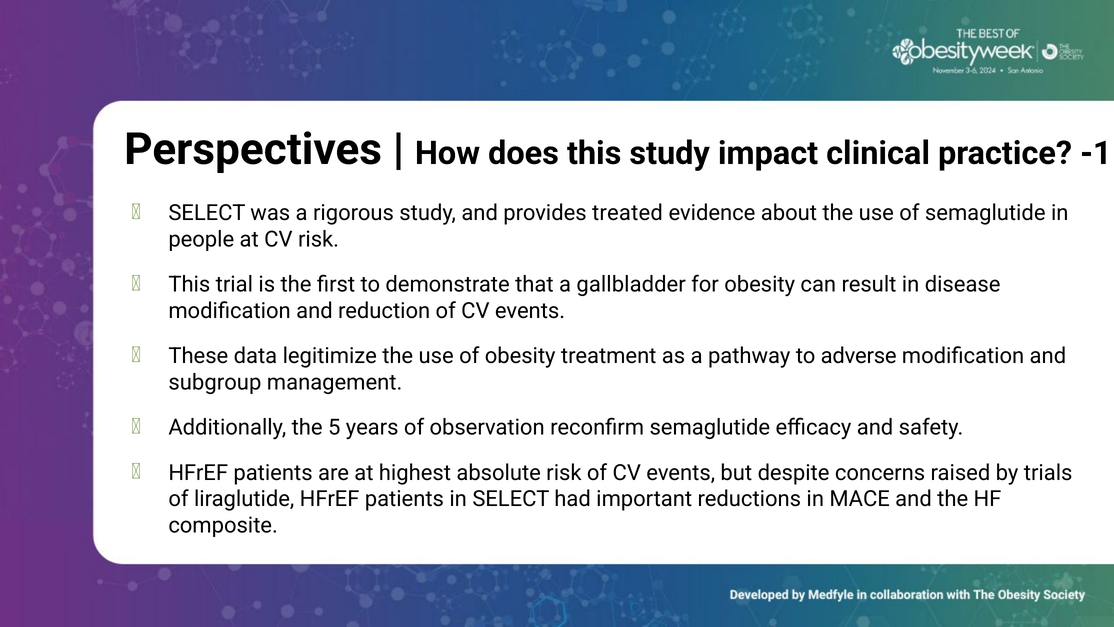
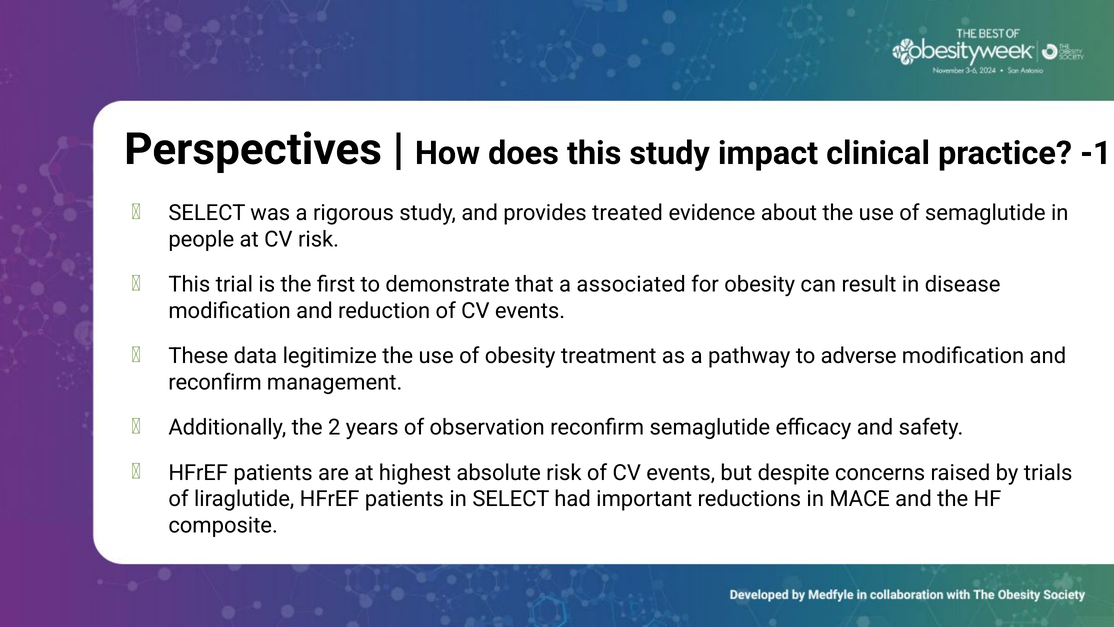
gallbladder: gallbladder -> associated (631, 284)
subgroup: subgroup -> reconfirm (215, 382)
5: 5 -> 2 (334, 427)
